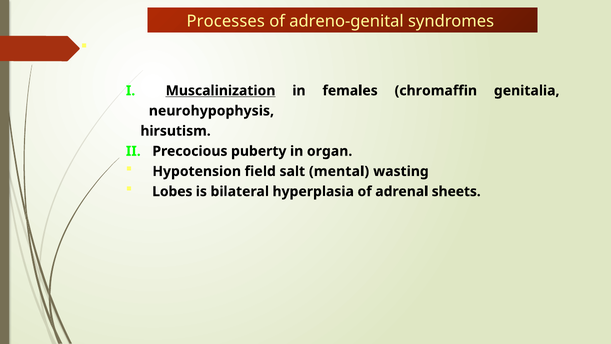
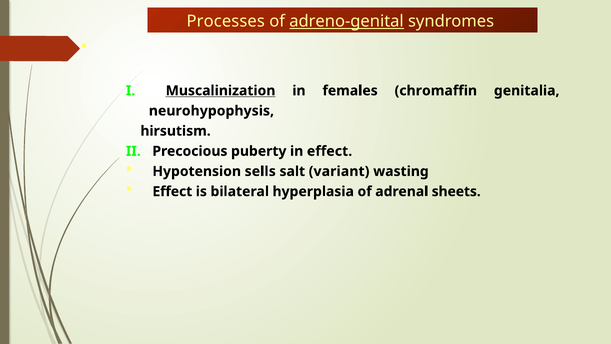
adreno-genital underline: none -> present (347, 21)
in organ: organ -> effect (330, 151)
field: field -> sells (260, 171)
mental: mental -> variant (339, 171)
Lobes: Lobes -> Effect (172, 191)
